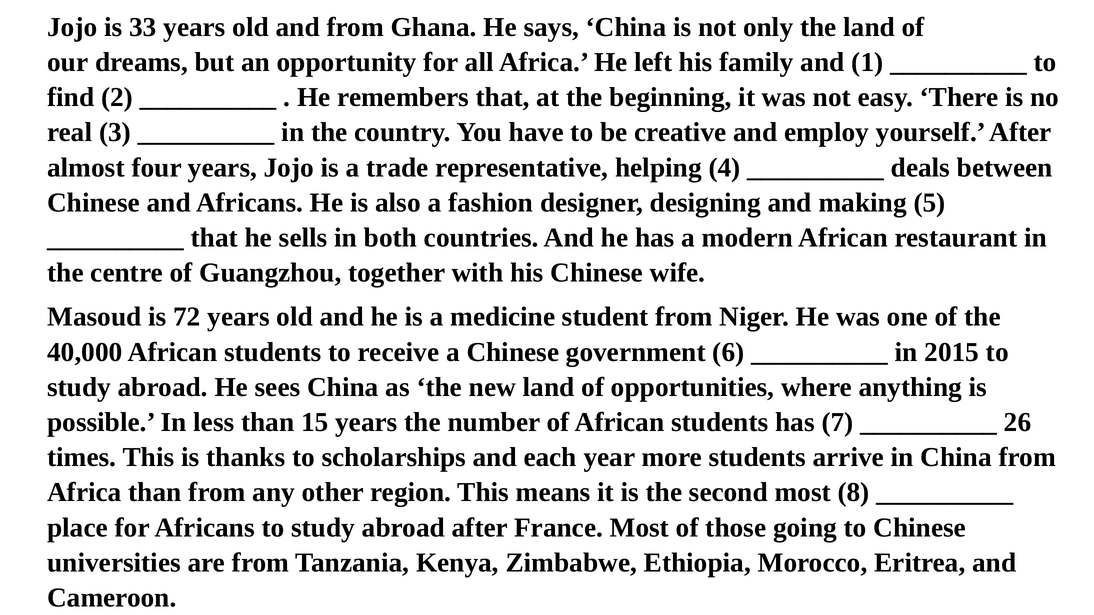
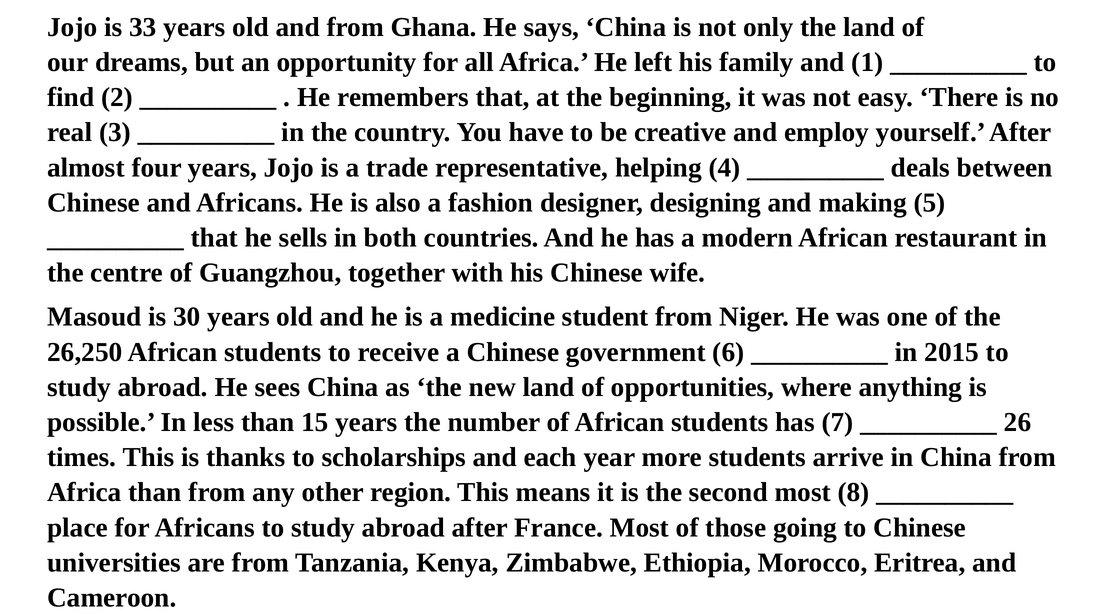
72: 72 -> 30 (187, 317)
40,000: 40,000 -> 26,250 (85, 352)
